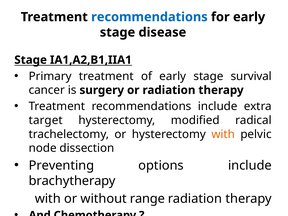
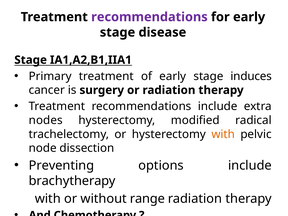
recommendations colour: blue -> purple (149, 17)
survival: survival -> induces (251, 76)
target: target -> nodes (46, 120)
